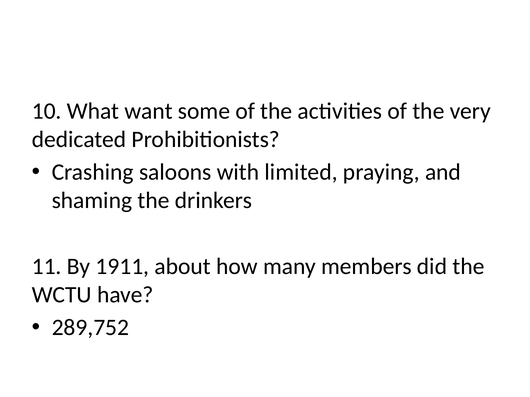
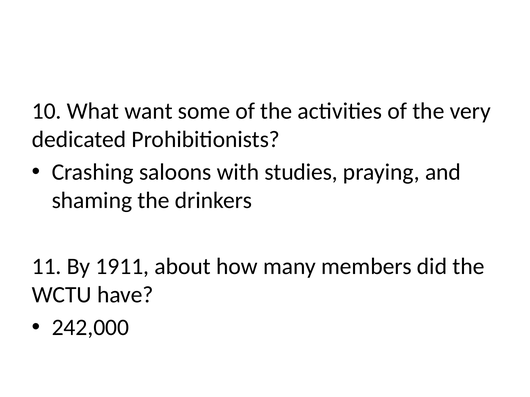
limited: limited -> studies (301, 172)
289,752: 289,752 -> 242,000 (90, 328)
